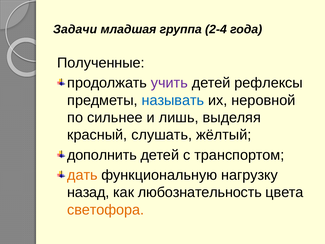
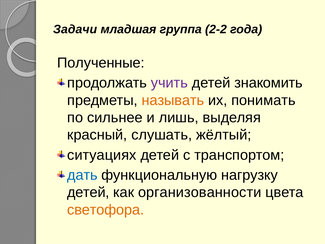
2-4: 2-4 -> 2-2 (216, 29)
рефлексы: рефлексы -> знакомить (269, 83)
называть colour: blue -> orange (173, 100)
неровной: неровной -> понимать (263, 100)
дополнить: дополнить -> ситуациях (102, 155)
дать colour: orange -> blue (82, 175)
назад: назад -> детей (88, 192)
любознательность: любознательность -> организованности (200, 192)
